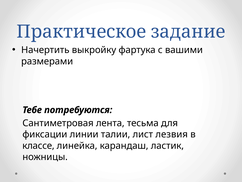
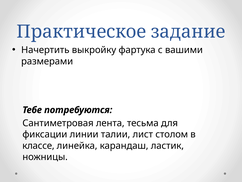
лезвия: лезвия -> столом (172, 134)
